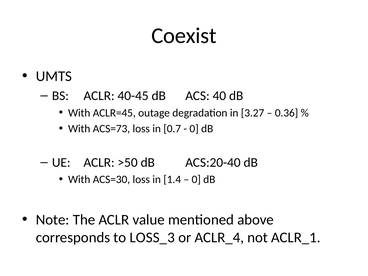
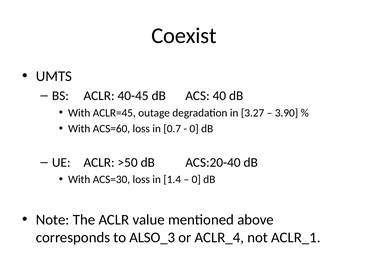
0.36: 0.36 -> 3.90 (287, 113)
ACS=73: ACS=73 -> ACS=60 (111, 129)
LOSS_3: LOSS_3 -> ALSO_3 (152, 237)
